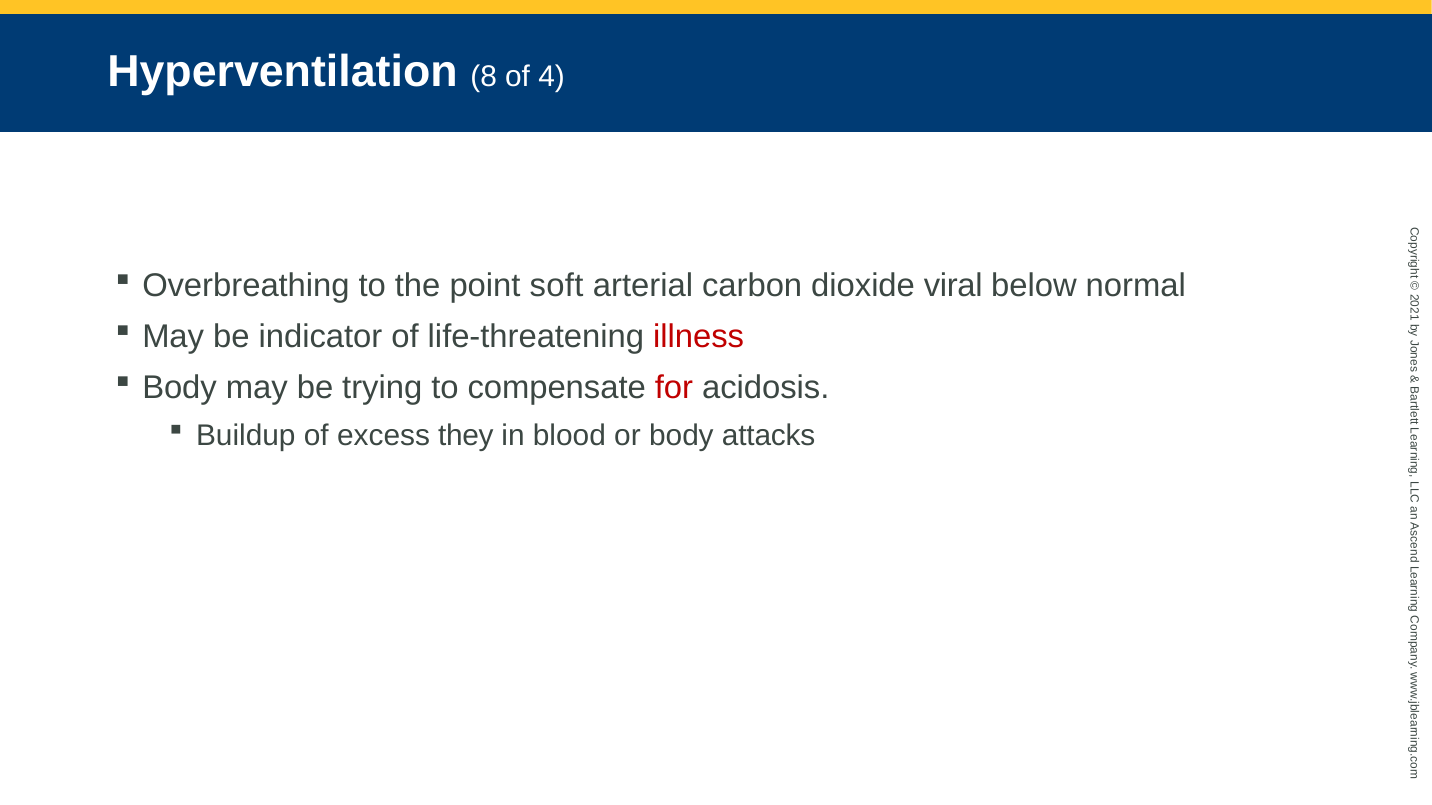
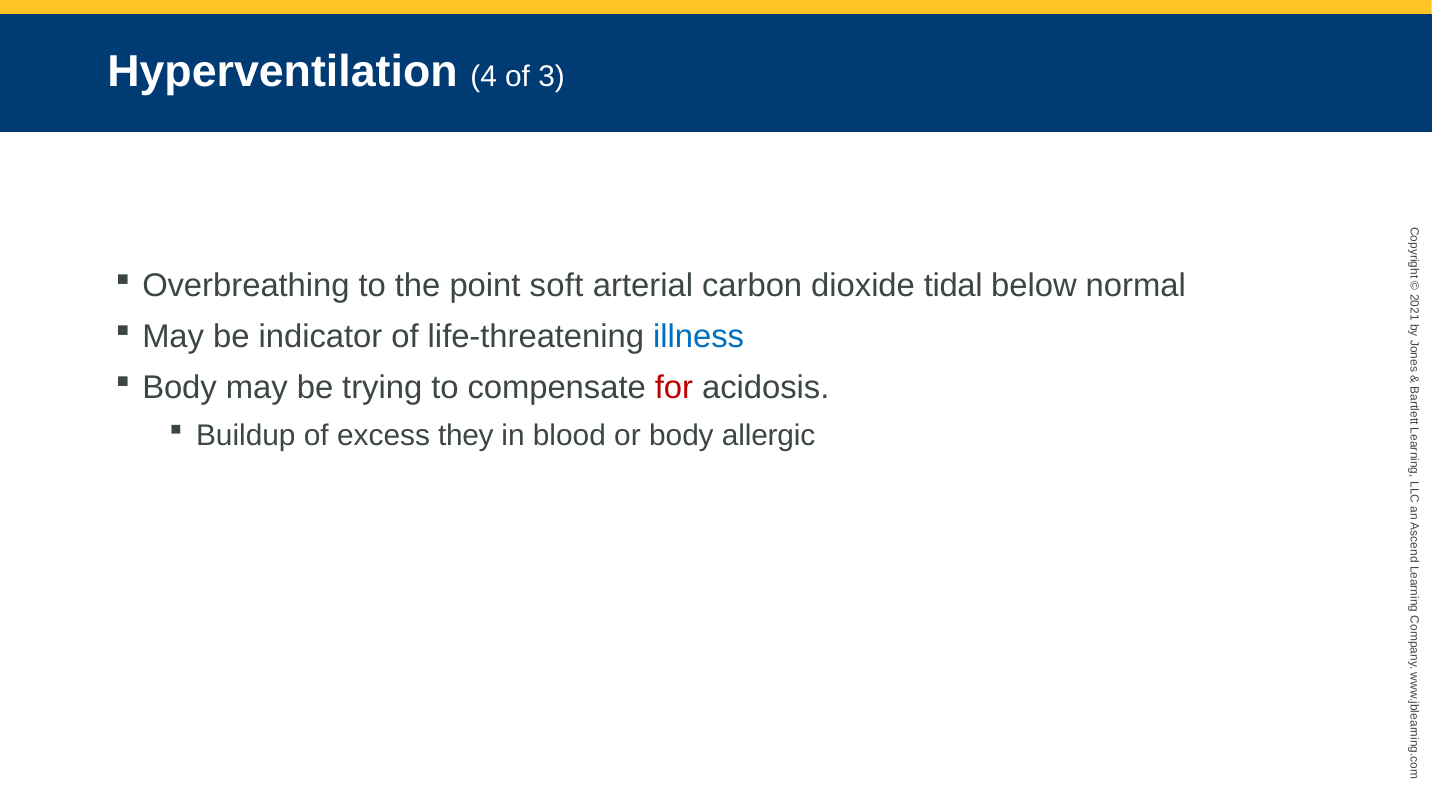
8: 8 -> 4 (484, 77)
4: 4 -> 3 (552, 77)
viral: viral -> tidal (953, 286)
illness colour: red -> blue (699, 337)
attacks: attacks -> allergic (769, 436)
